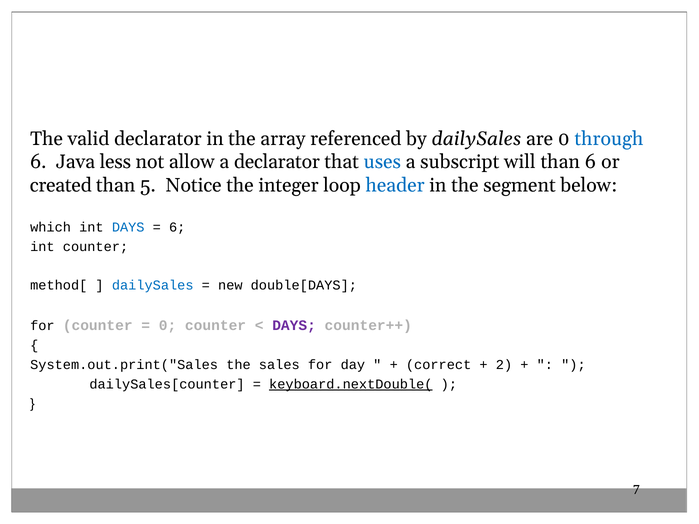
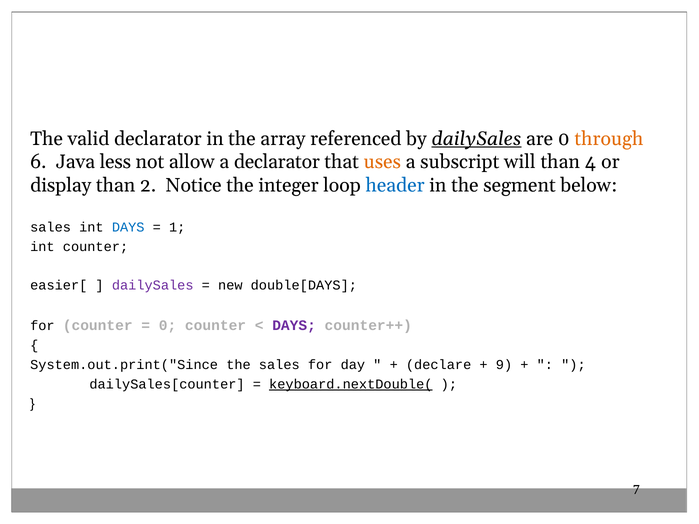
dailySales underline: none -> present (476, 139)
through colour: blue -> orange (609, 139)
uses colour: blue -> orange (382, 162)
than 6: 6 -> 4 (590, 162)
created: created -> display (61, 185)
5: 5 -> 2 (148, 185)
which: which -> sales (51, 227)
6: 6 -> 1 (177, 227)
method[: method[ -> easier[ (59, 286)
dailySales colour: blue -> purple (153, 286)
System.out.print("Sales: System.out.print("Sales -> System.out.print("Since (124, 365)
correct: correct -> declare (439, 365)
2: 2 -> 9 (504, 365)
